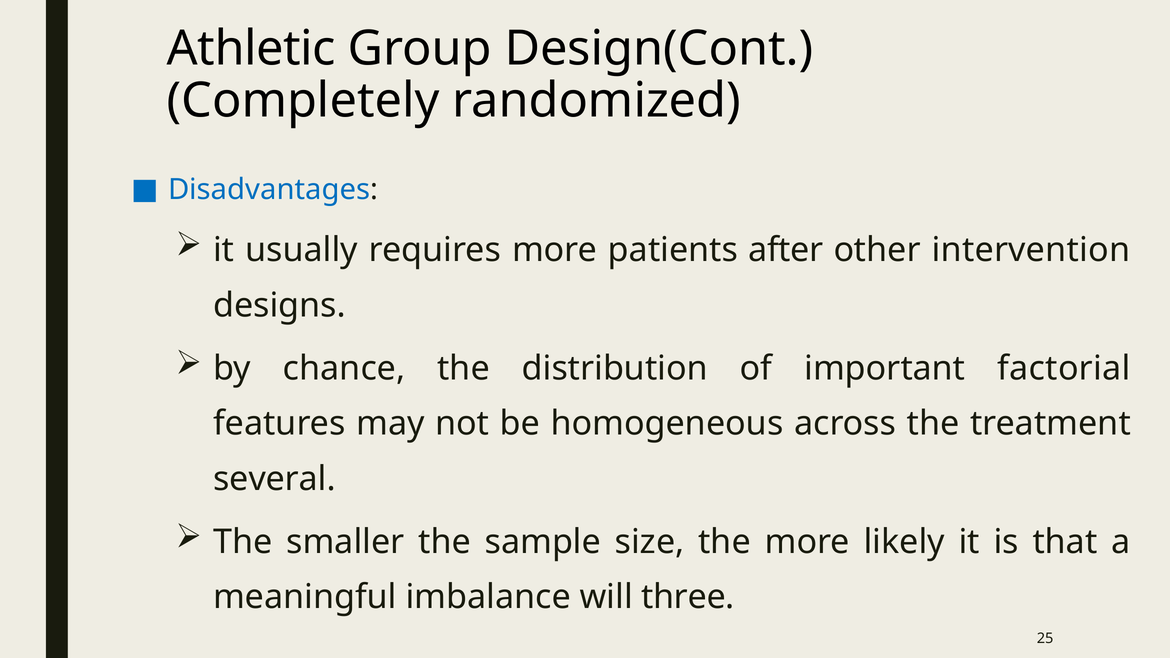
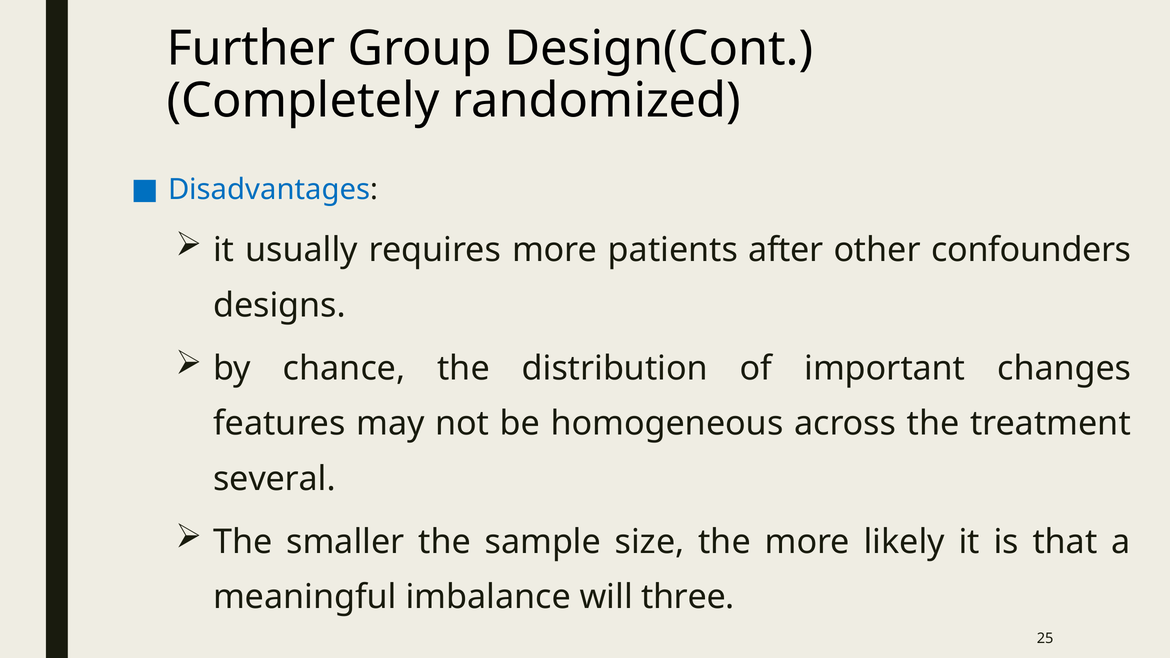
Athletic: Athletic -> Further (251, 49)
intervention: intervention -> confounders (1031, 250)
factorial: factorial -> changes (1064, 368)
